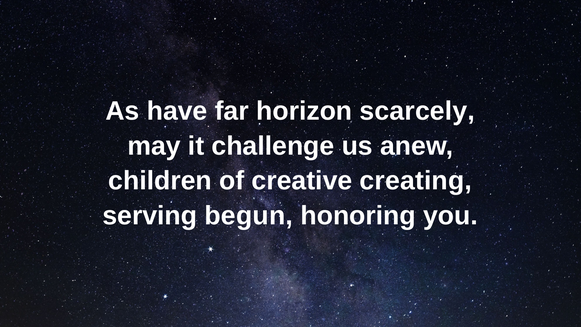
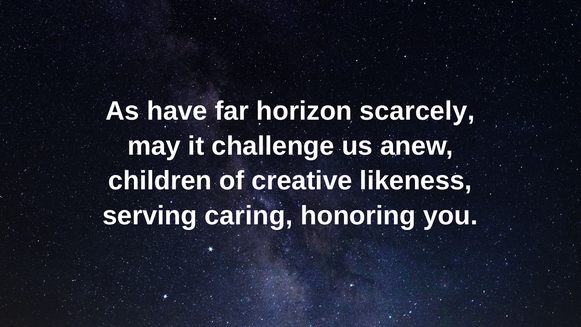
creating: creating -> likeness (416, 181)
begun: begun -> caring (249, 216)
